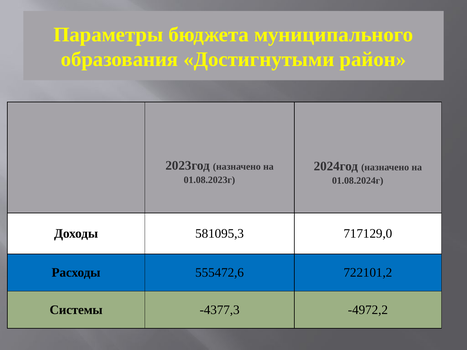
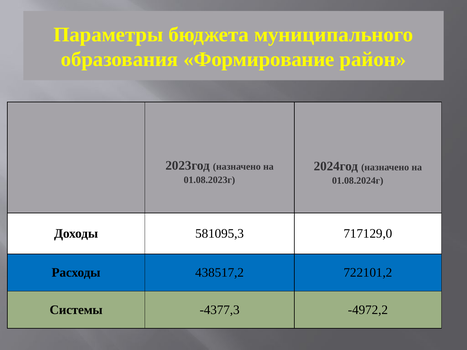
Достигнутыми: Достигнутыми -> Формирование (259, 60)
555472,6: 555472,6 -> 438517,2 (220, 273)
